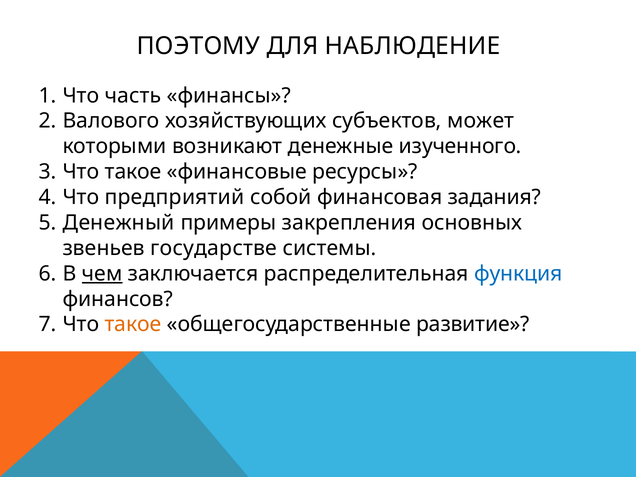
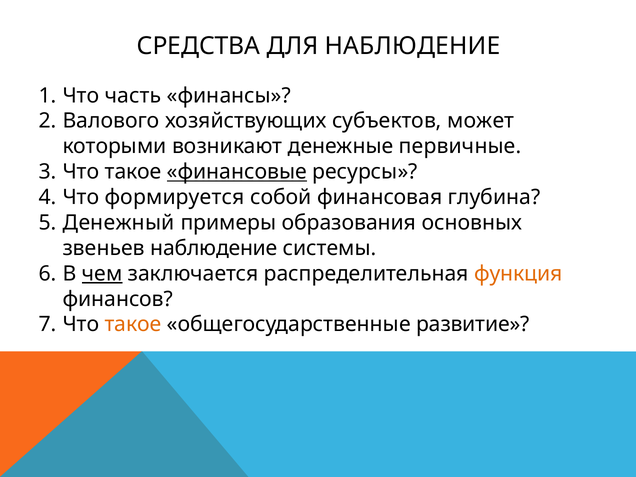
ПОЭТОМУ: ПОЭТОМУ -> СРЕДСТВА (199, 46)
изученного: изученного -> первичные (460, 146)
финансовые underline: none -> present (237, 172)
предприятий: предприятий -> формируется (175, 197)
задания: задания -> глубина (494, 197)
закрепления: закрепления -> образования (349, 223)
звеньев государстве: государстве -> наблюдение (214, 248)
функция colour: blue -> orange (518, 274)
